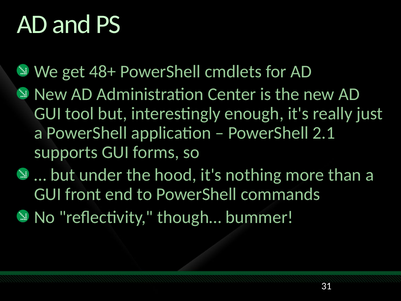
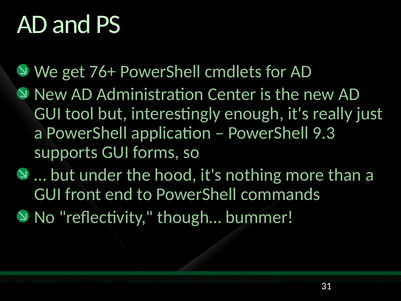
48+: 48+ -> 76+ (103, 71)
2.1: 2.1 -> 9.3 (324, 133)
